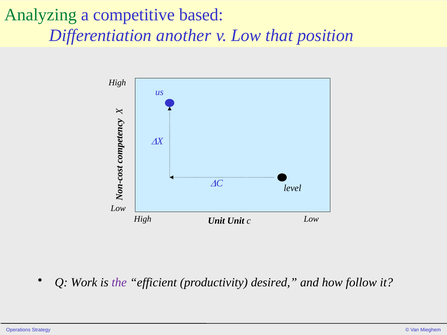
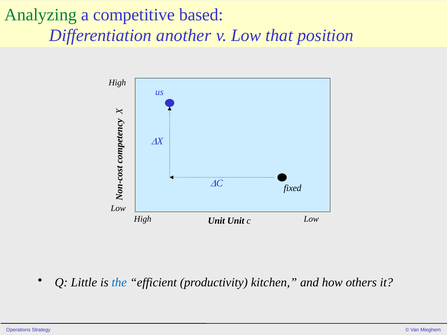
level: level -> fixed (293, 188)
Work: Work -> Little (84, 282)
the colour: purple -> blue (119, 282)
desired: desired -> kitchen (274, 282)
follow: follow -> others (361, 282)
